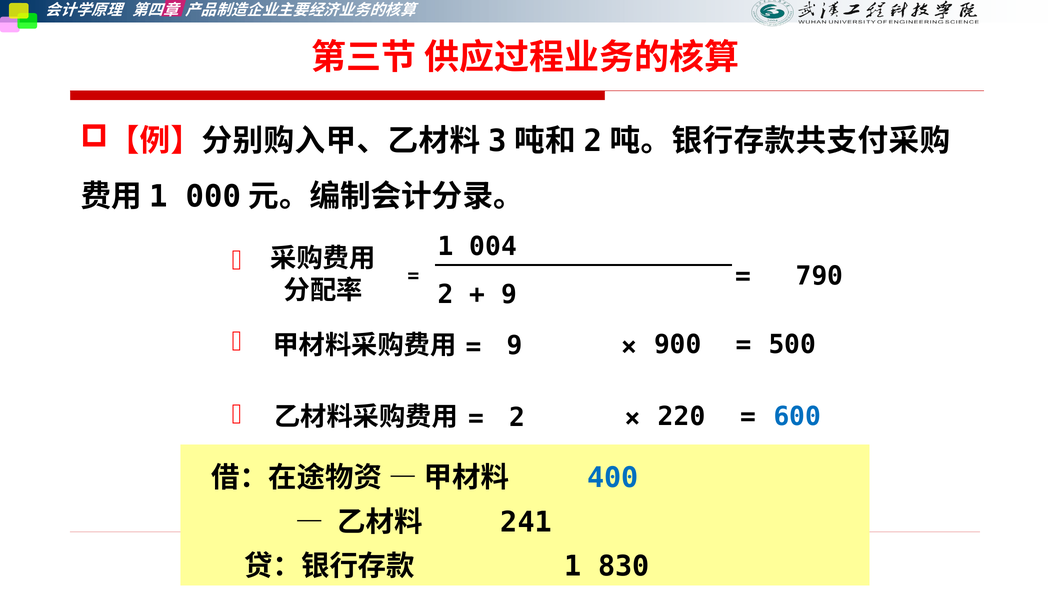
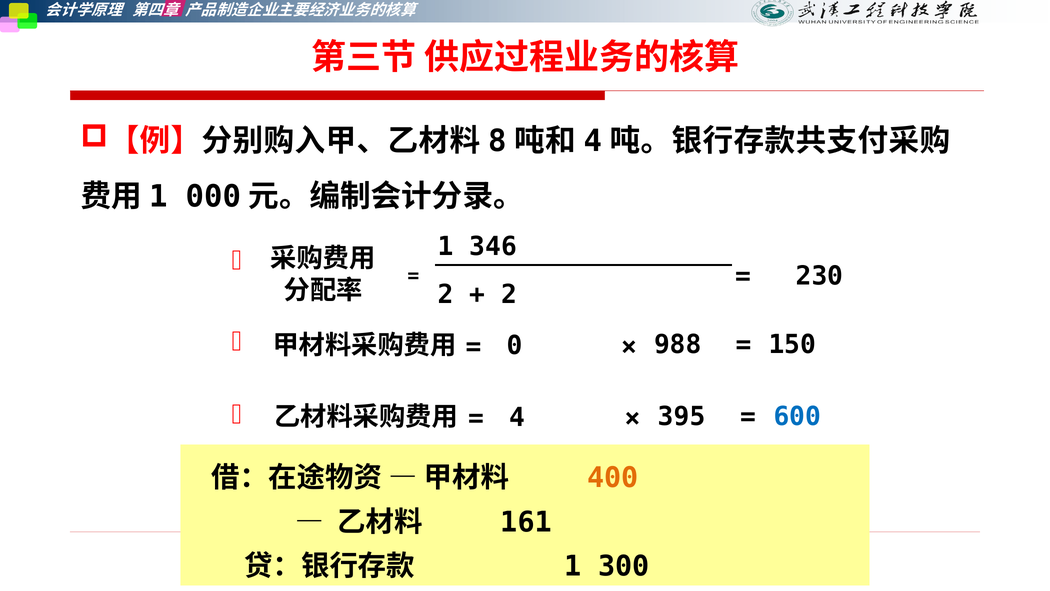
3: 3 -> 8 (497, 141)
2: 2 -> 4 (593, 141)
004: 004 -> 346 (493, 246)
790: 790 -> 230 (819, 276)
9: 9 -> 2 (509, 294)
9: 9 -> 0 (515, 345)
900: 900 -> 988 (678, 345)
500: 500 -> 150 (792, 345)
2: 2 -> 4 (517, 417)
220: 220 -> 395 (682, 416)
400 colour: blue -> orange (613, 477)
241: 241 -> 161 (526, 522)
830: 830 -> 300 (624, 566)
